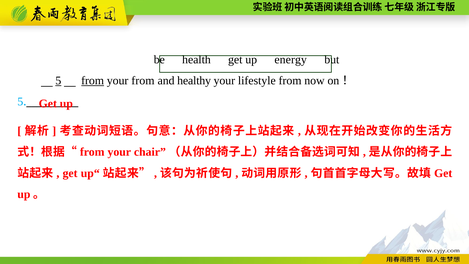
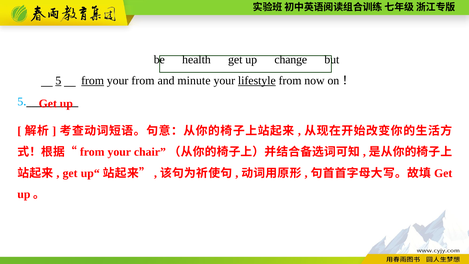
energy: energy -> change (291, 59)
healthy: healthy -> minute (194, 81)
lifestyle underline: none -> present (257, 81)
